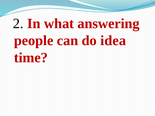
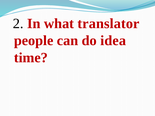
answering: answering -> translator (108, 24)
